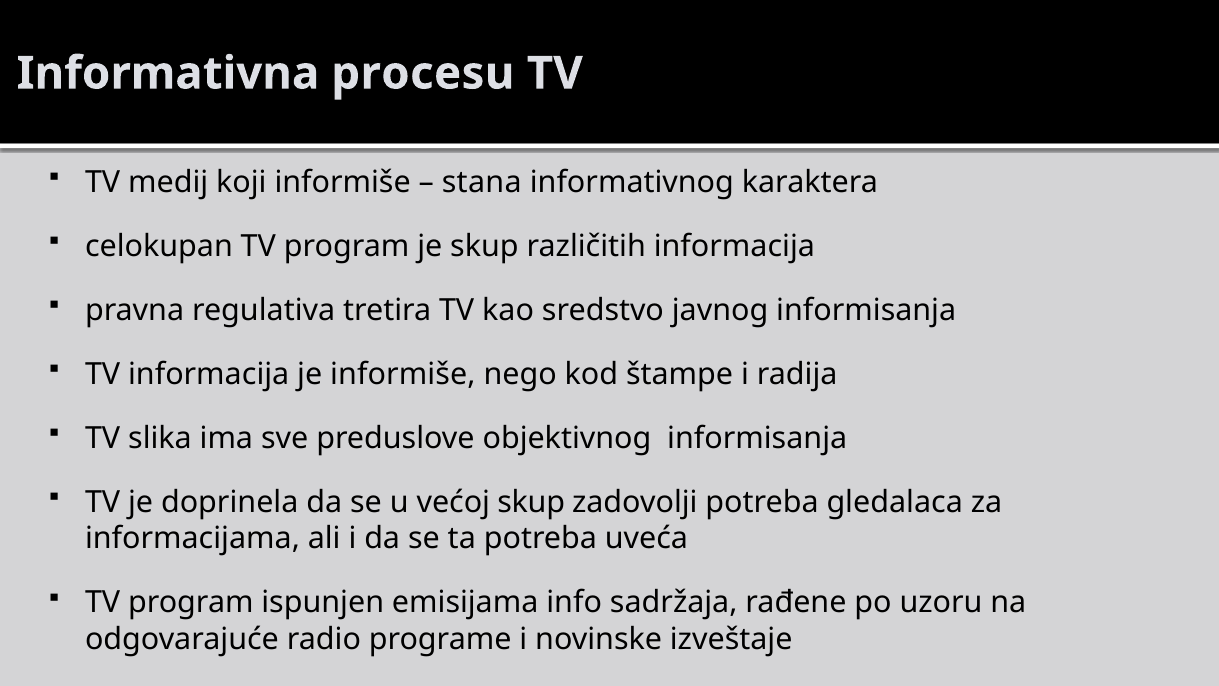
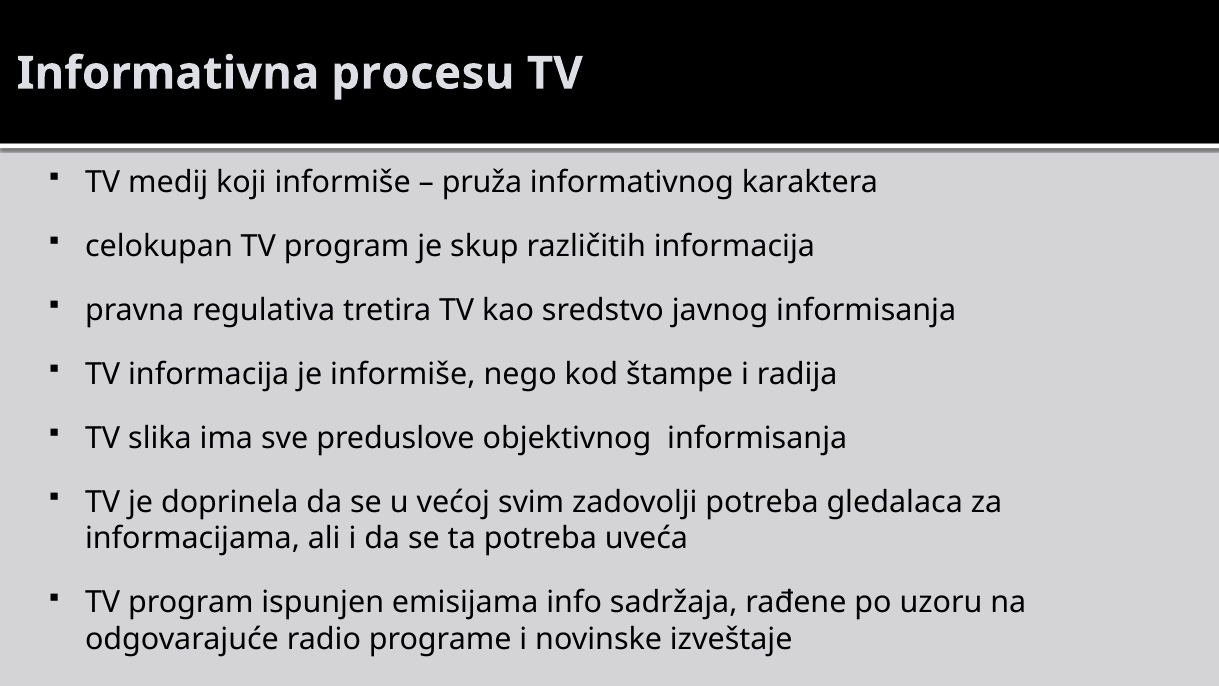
stana: stana -> pruža (482, 182)
većoj skup: skup -> svim (531, 502)
